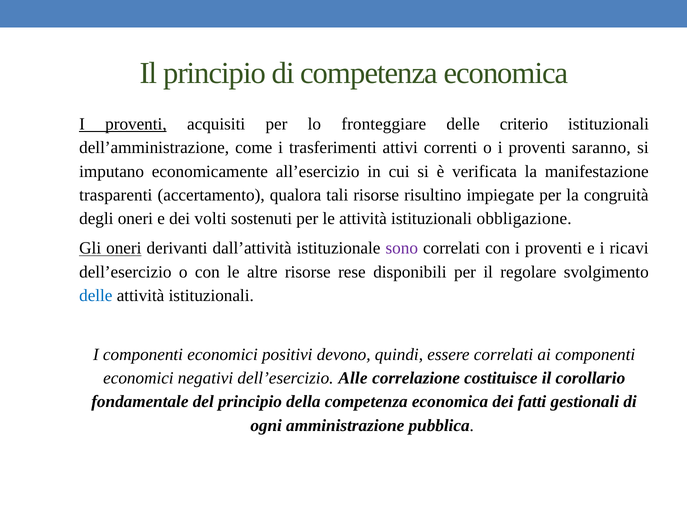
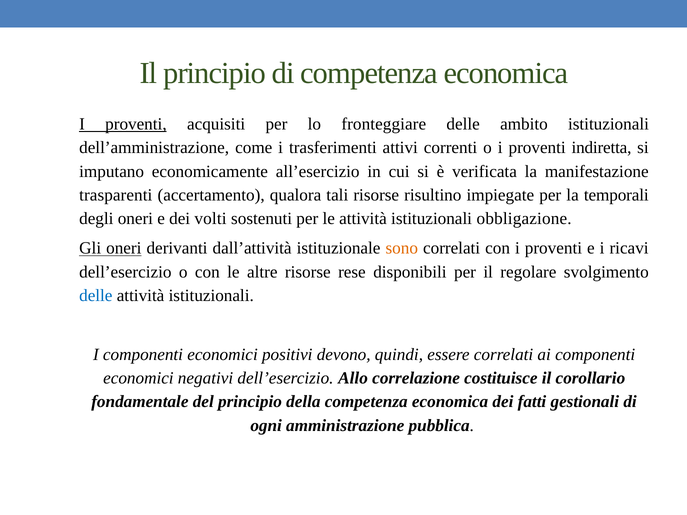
criterio: criterio -> ambito (524, 124)
saranno: saranno -> indiretta (602, 148)
congruità: congruità -> temporali (616, 195)
sono colour: purple -> orange (402, 248)
Alle: Alle -> Allo (353, 378)
